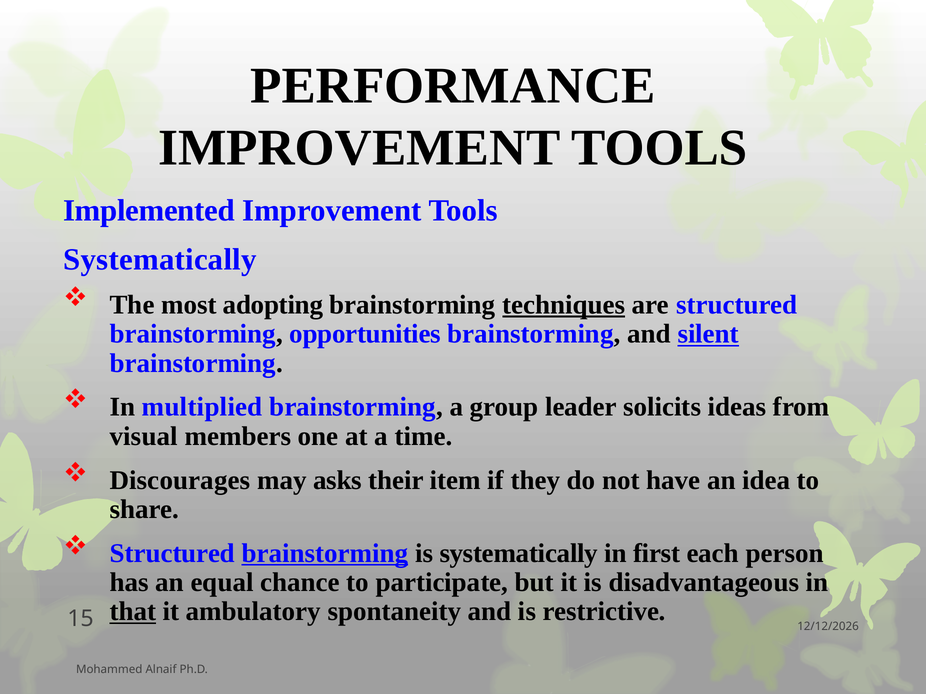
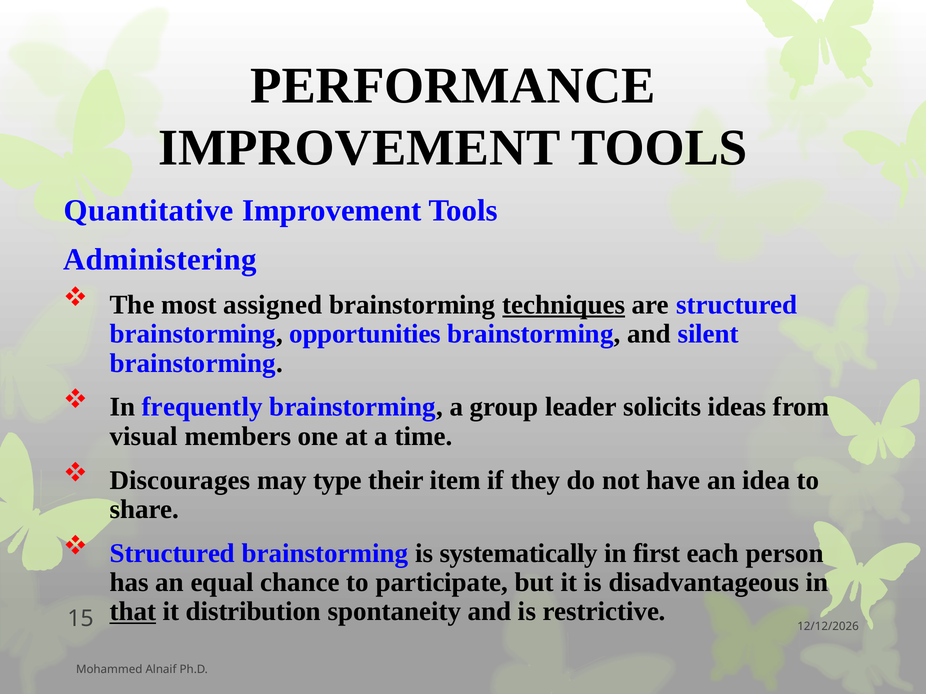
Implemented: Implemented -> Quantitative (149, 211)
Systematically: Systematically -> Administering (160, 260)
adopting: adopting -> assigned (273, 305)
silent underline: present -> none (708, 334)
multiplied: multiplied -> frequently (202, 407)
asks: asks -> type (338, 481)
brainstorming underline: present -> none (325, 554)
ambulatory: ambulatory -> distribution (253, 612)
